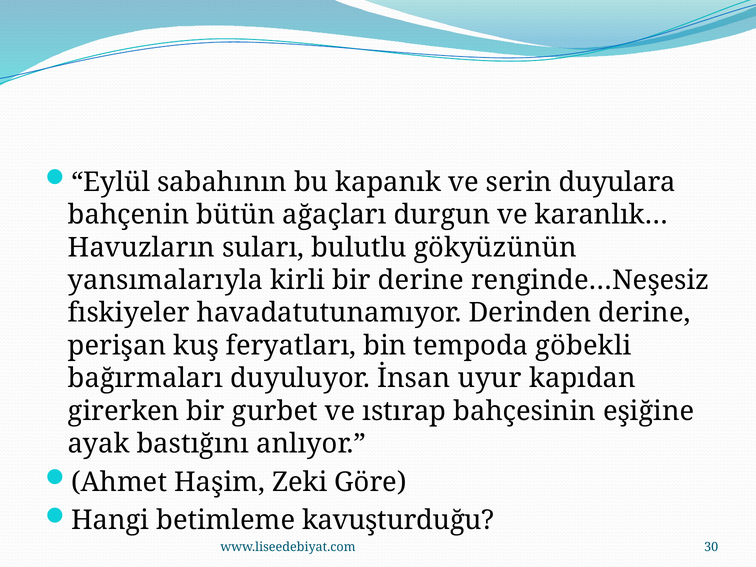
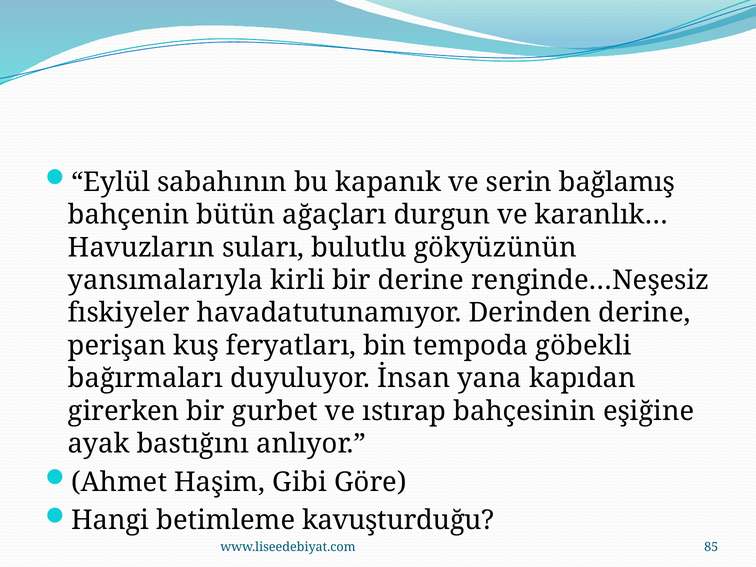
duyulara: duyulara -> bağlamış (617, 182)
uyur: uyur -> yana (490, 378)
Zeki: Zeki -> Gibi (300, 482)
30: 30 -> 85 (711, 547)
